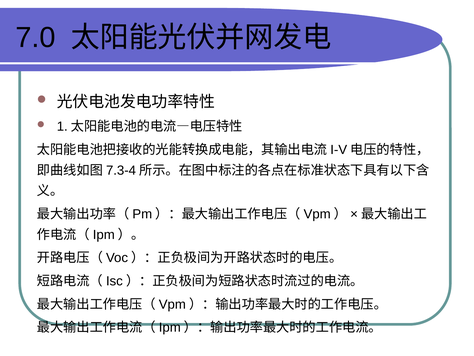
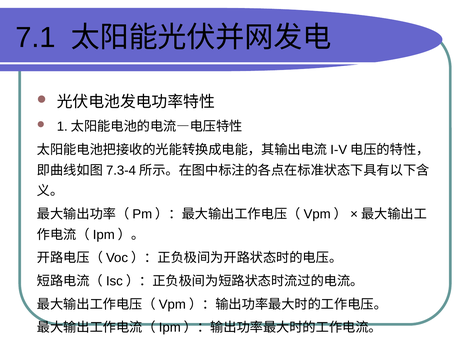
7.0: 7.0 -> 7.1 (36, 38)
